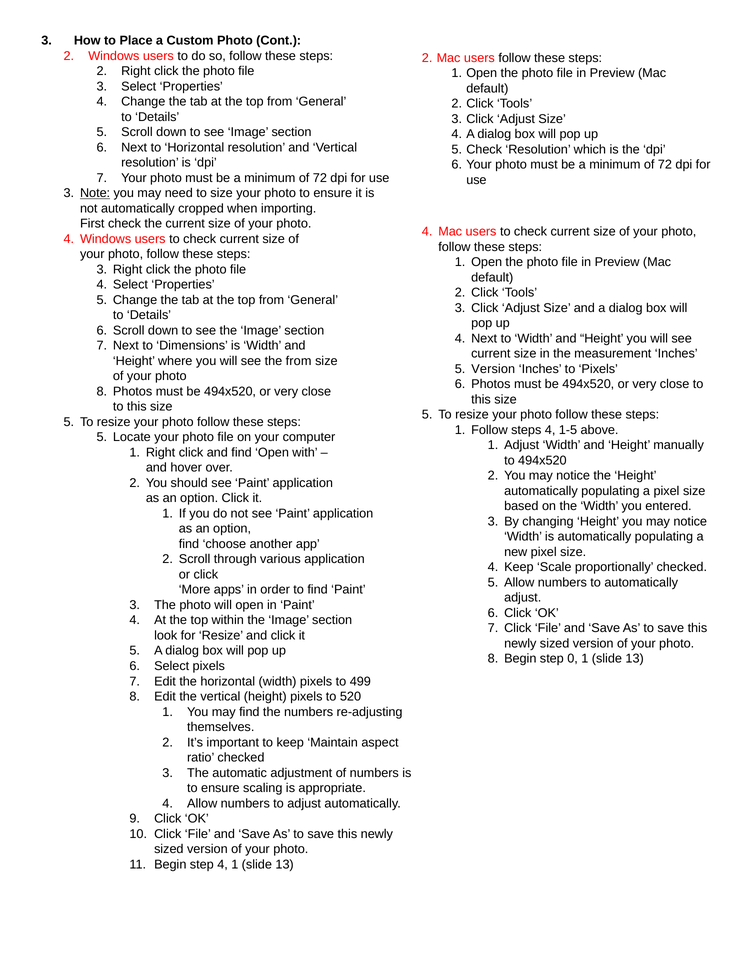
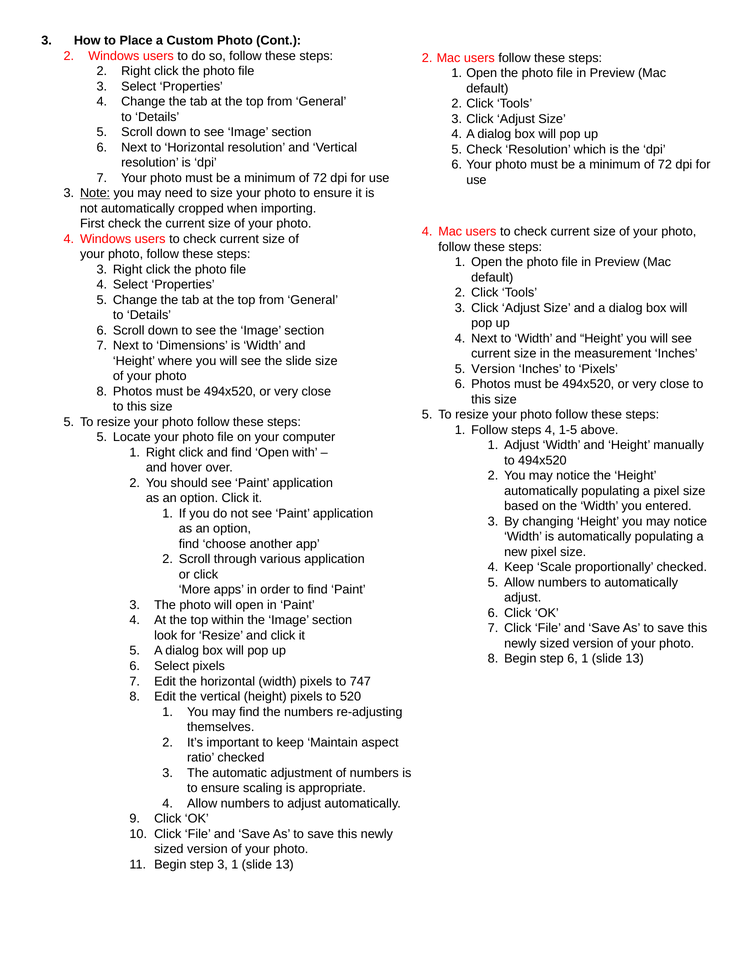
the from: from -> slide (299, 361)
step 0: 0 -> 6 (573, 658)
499: 499 -> 747 (360, 681)
step 4: 4 -> 3 (223, 863)
